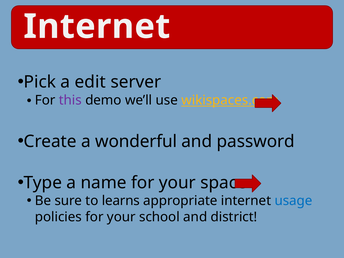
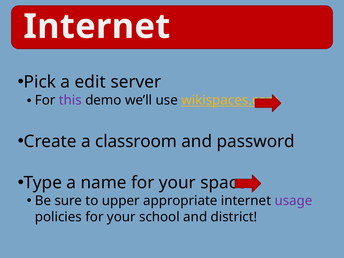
wonderful: wonderful -> classroom (136, 141)
learns: learns -> upper (121, 201)
usage colour: blue -> purple (293, 201)
